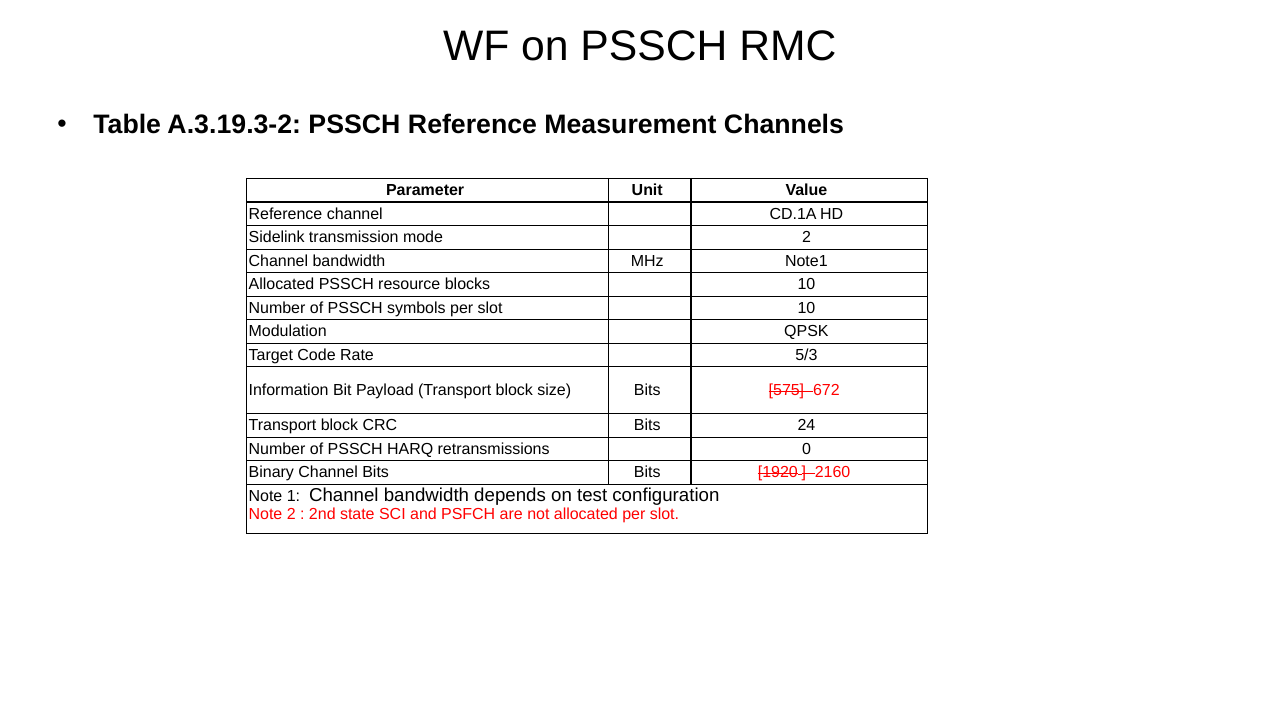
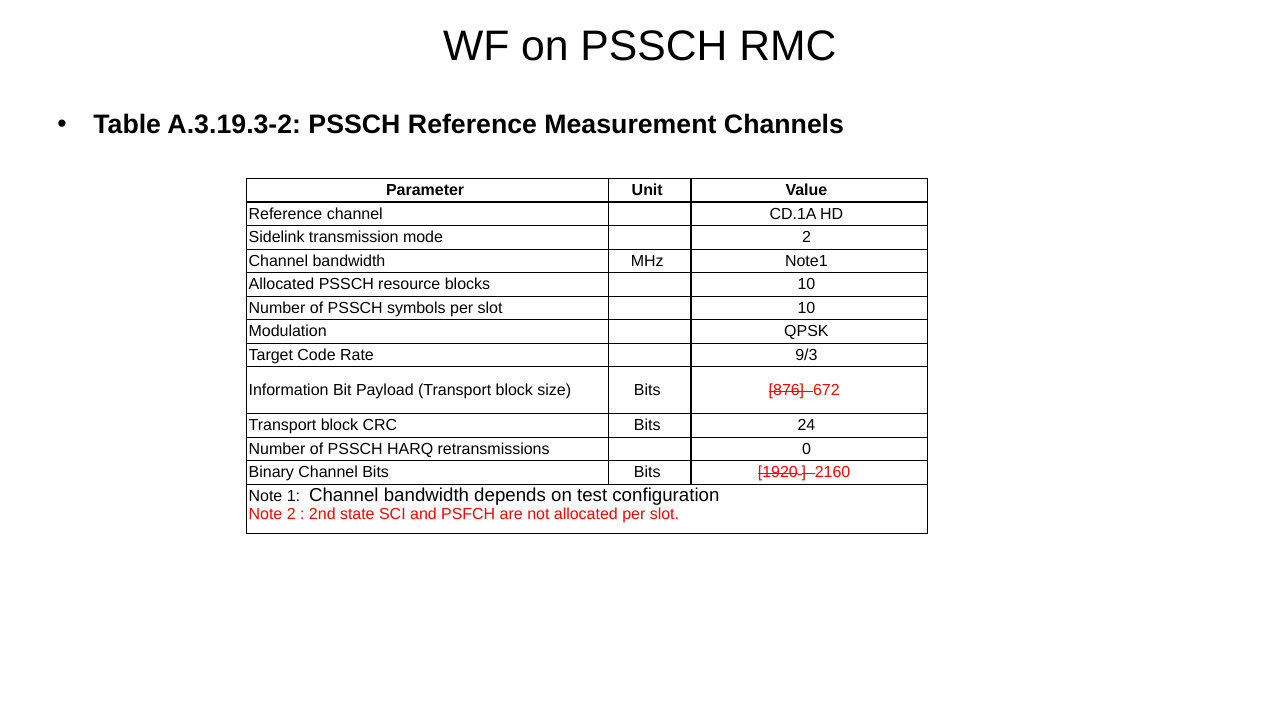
5/3: 5/3 -> 9/3 (806, 355)
575: 575 -> 876 (786, 390)
